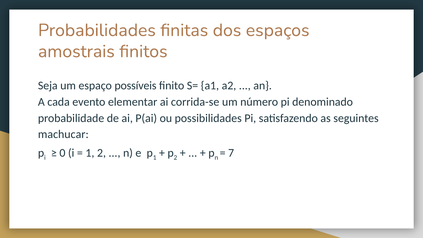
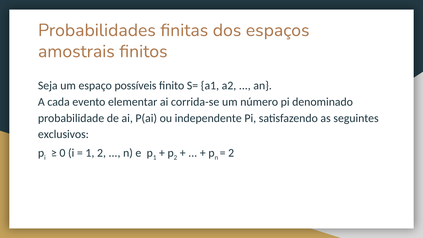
possibilidades: possibilidades -> independente (208, 118)
machucar: machucar -> exclusivos (63, 134)
7: 7 -> 2 (231, 153)
